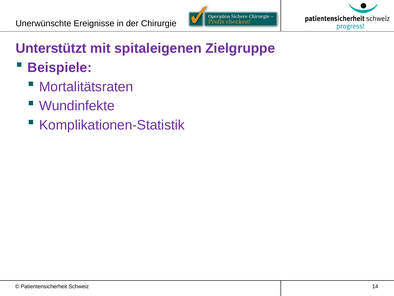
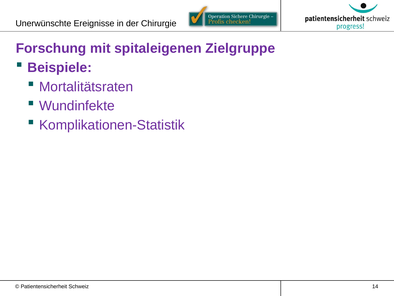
Unterstützt: Unterstützt -> Forschung (51, 48)
